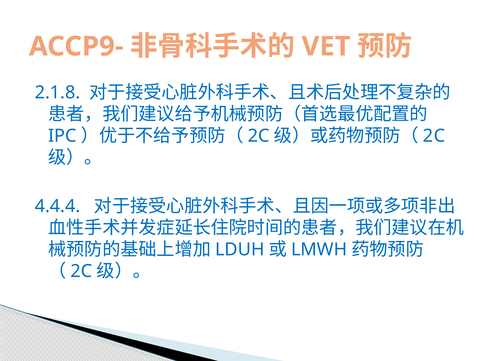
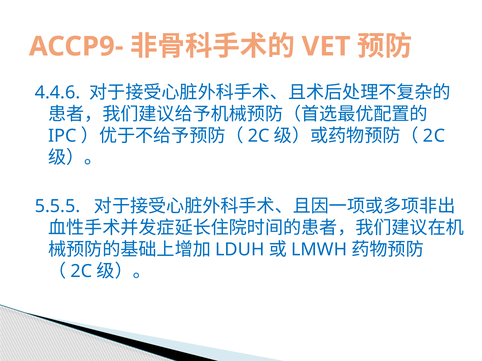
2.1.8: 2.1.8 -> 4.4.6 (57, 93)
4.4.4: 4.4.4 -> 5.5.5 (57, 206)
